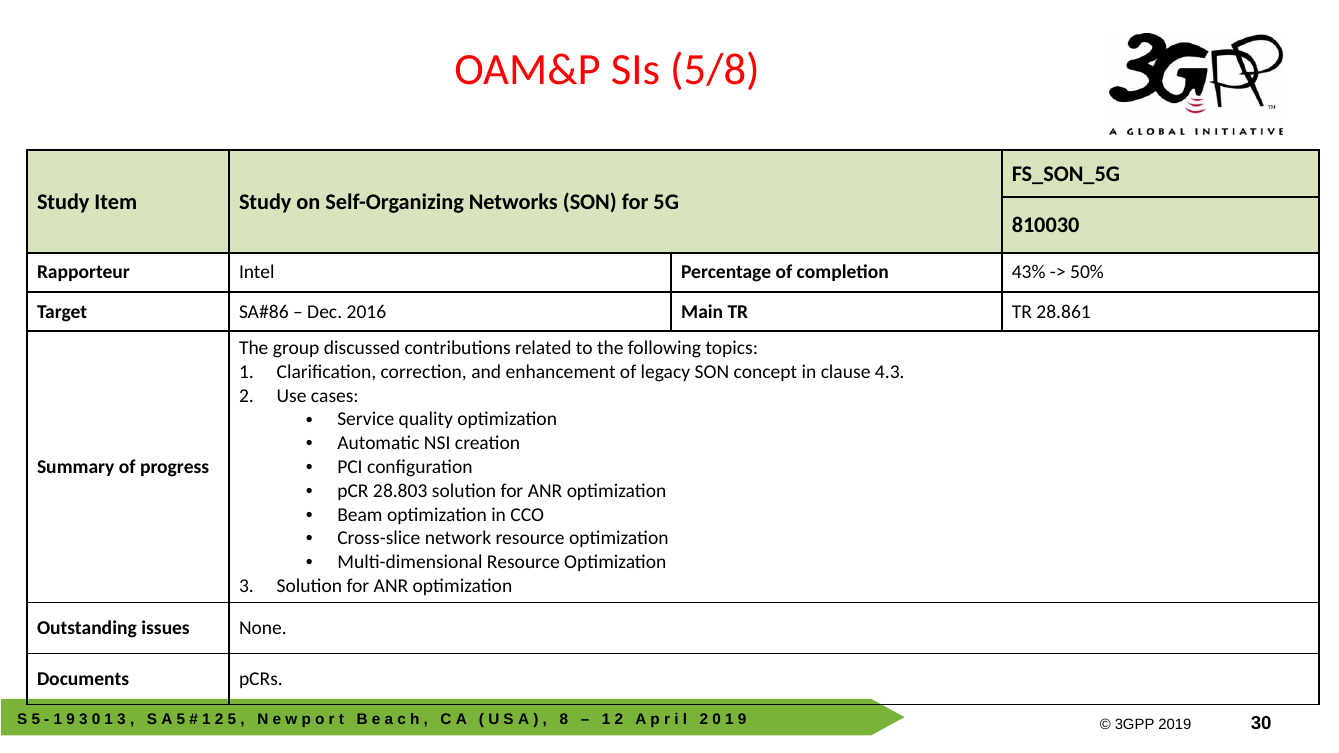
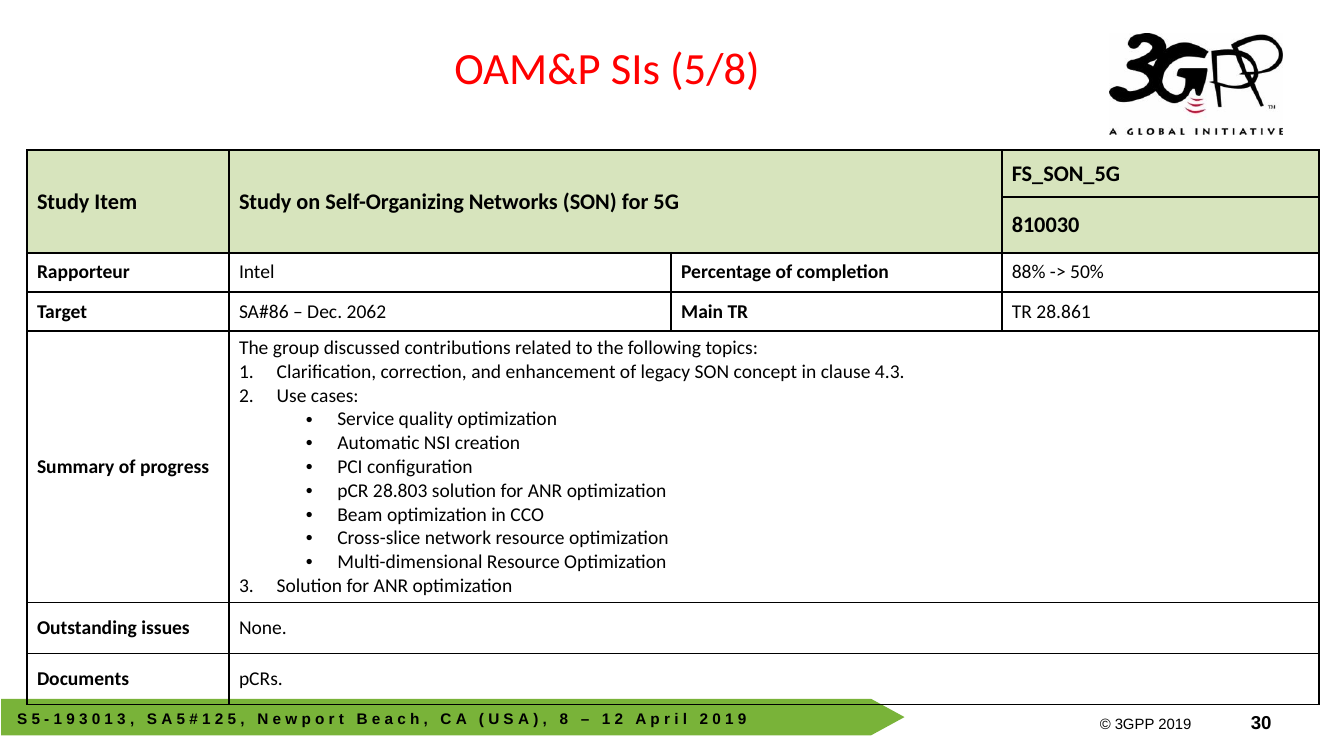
43%: 43% -> 88% (1029, 273)
2016: 2016 -> 2062 (366, 312)
